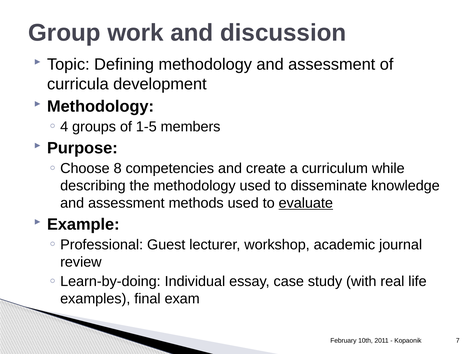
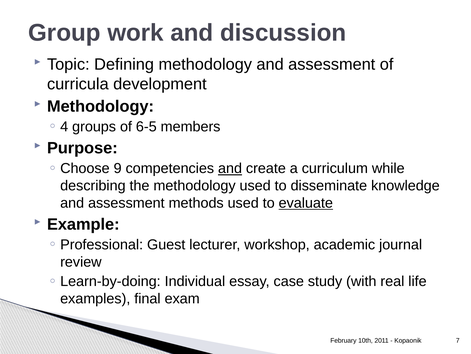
1-5: 1-5 -> 6-5 (146, 127)
8: 8 -> 9 (118, 168)
and underline: none -> present (230, 168)
